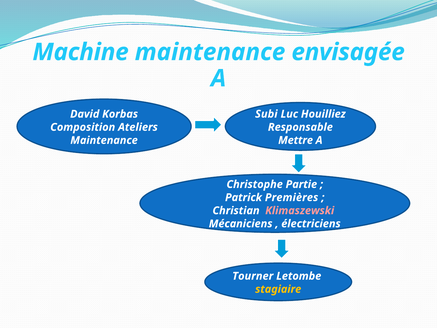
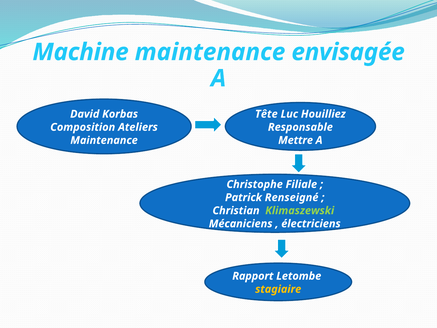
Subi: Subi -> Tête (266, 114)
Partie: Partie -> Filiale (301, 184)
Premières: Premières -> Renseigné (292, 197)
Klimaszewski colour: pink -> light green (300, 210)
Tourner: Tourner -> Rapport (253, 276)
